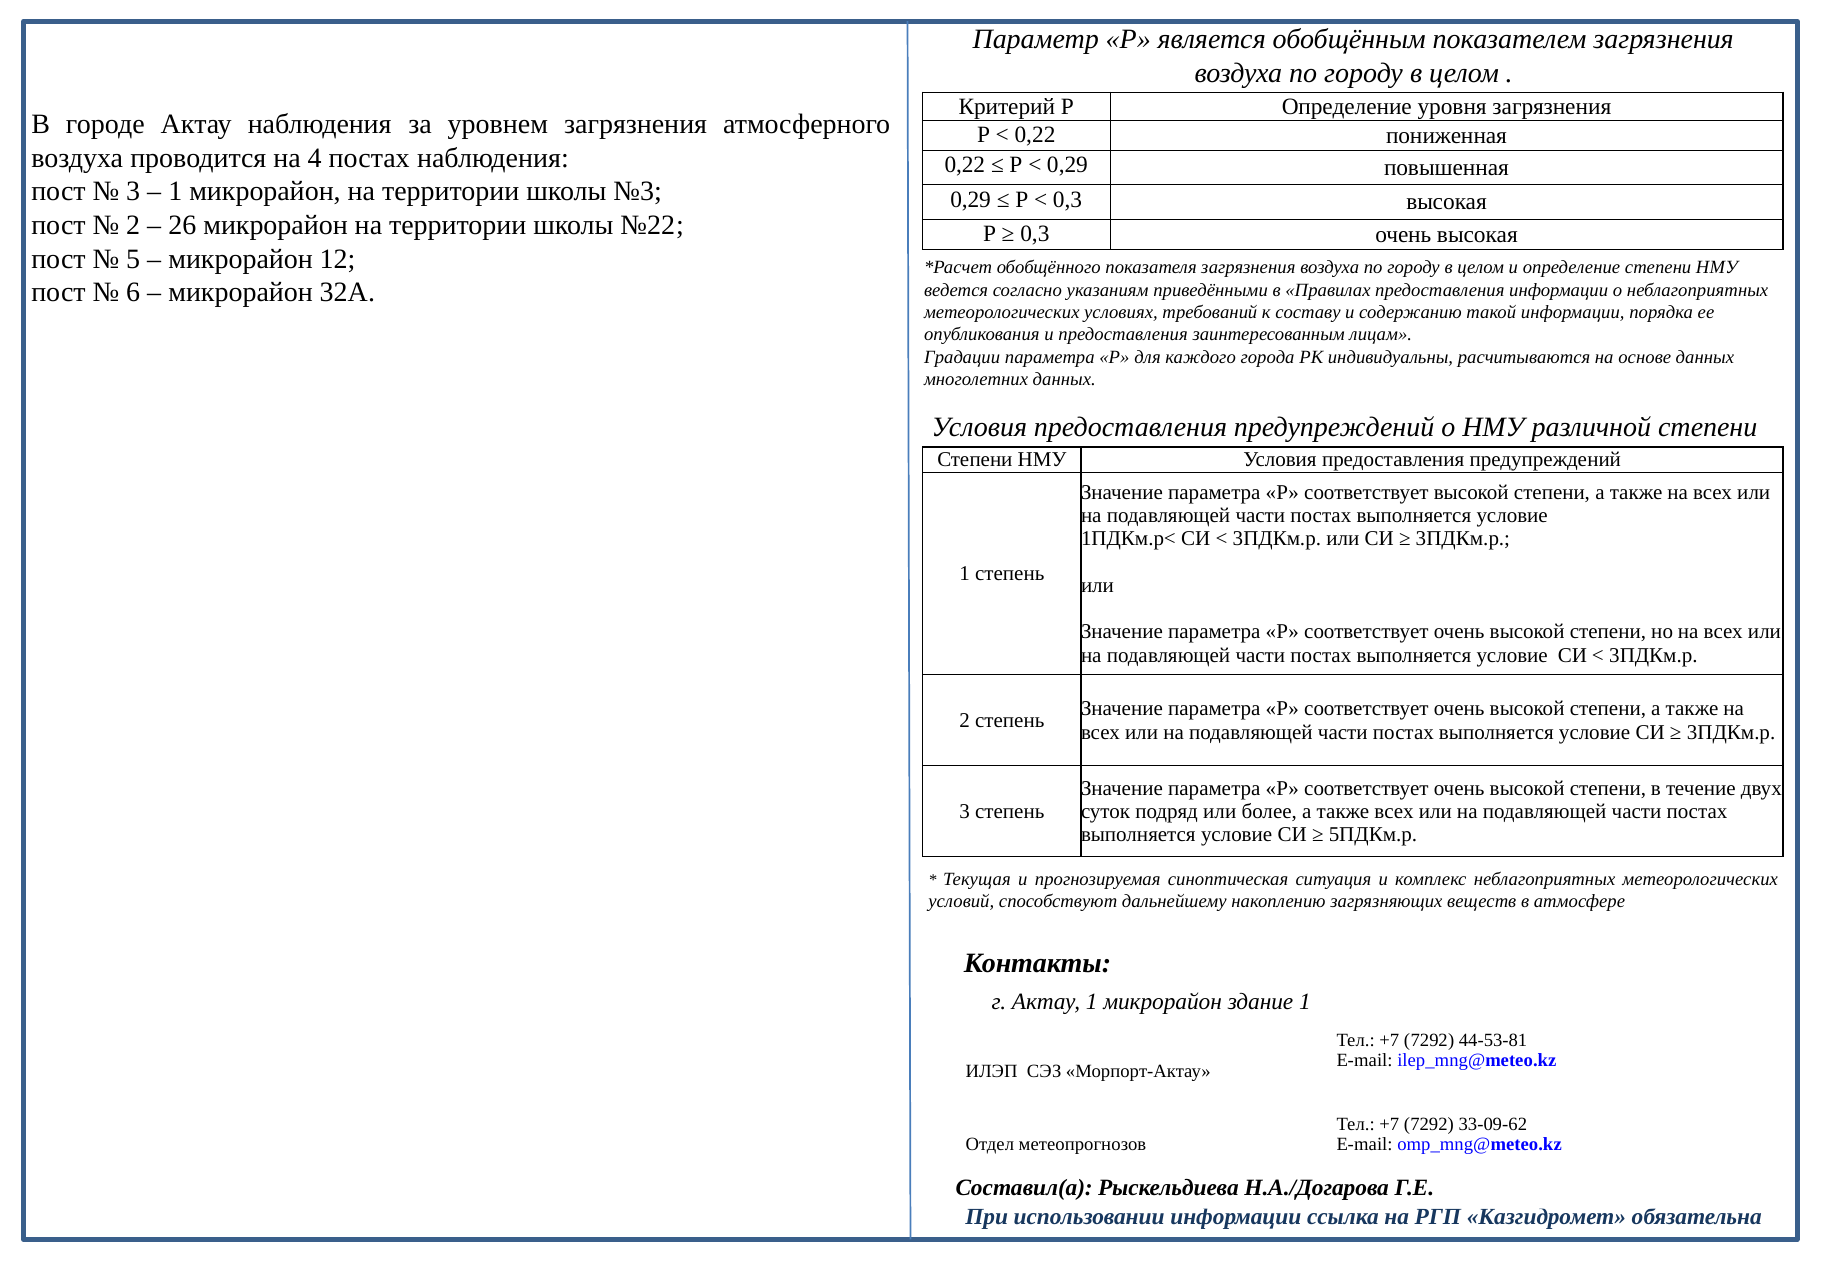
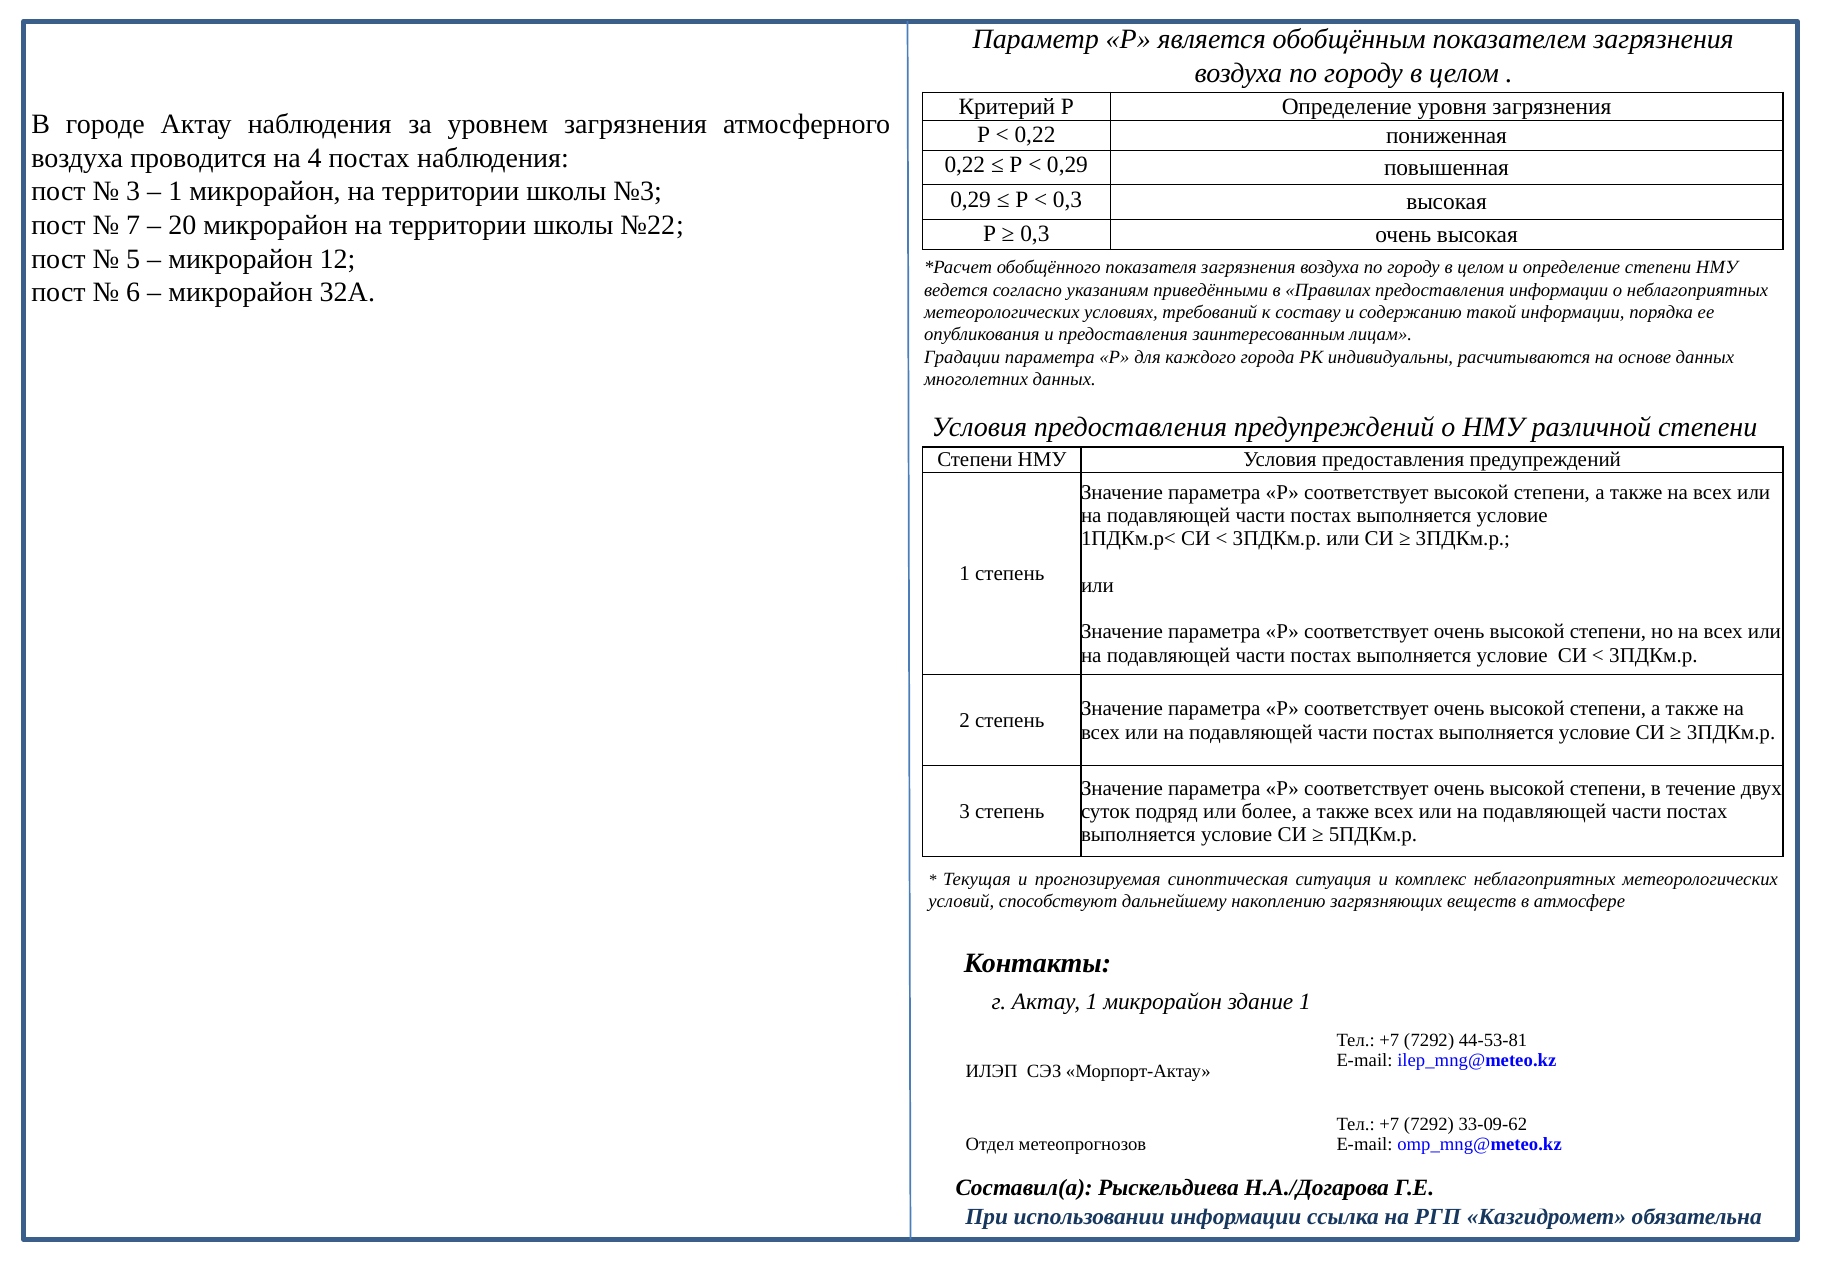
2: 2 -> 7 (133, 225)
26: 26 -> 20 (182, 225)
